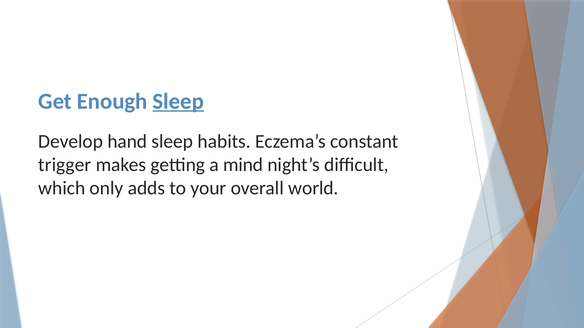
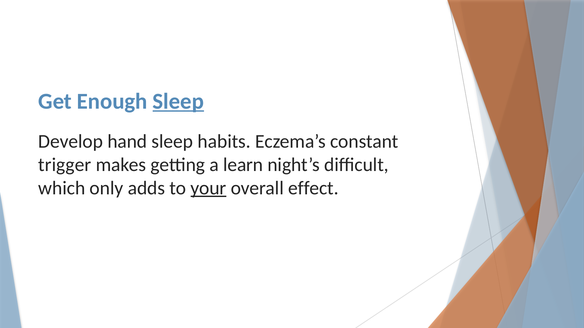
mind: mind -> learn (243, 165)
your underline: none -> present (208, 188)
world: world -> effect (313, 188)
